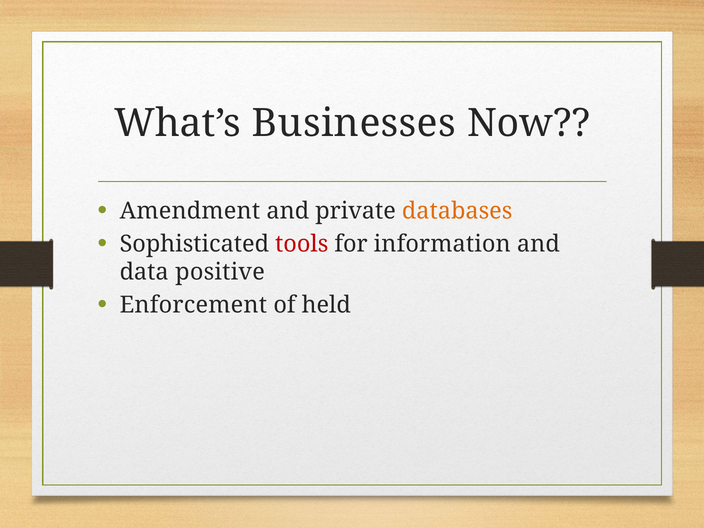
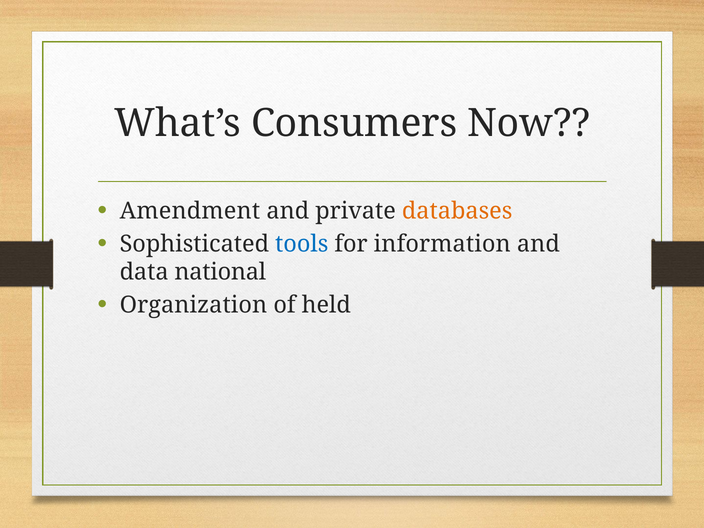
Businesses: Businesses -> Consumers (354, 123)
tools colour: red -> blue (302, 244)
positive: positive -> national (220, 272)
Enforcement: Enforcement -> Organization (193, 305)
